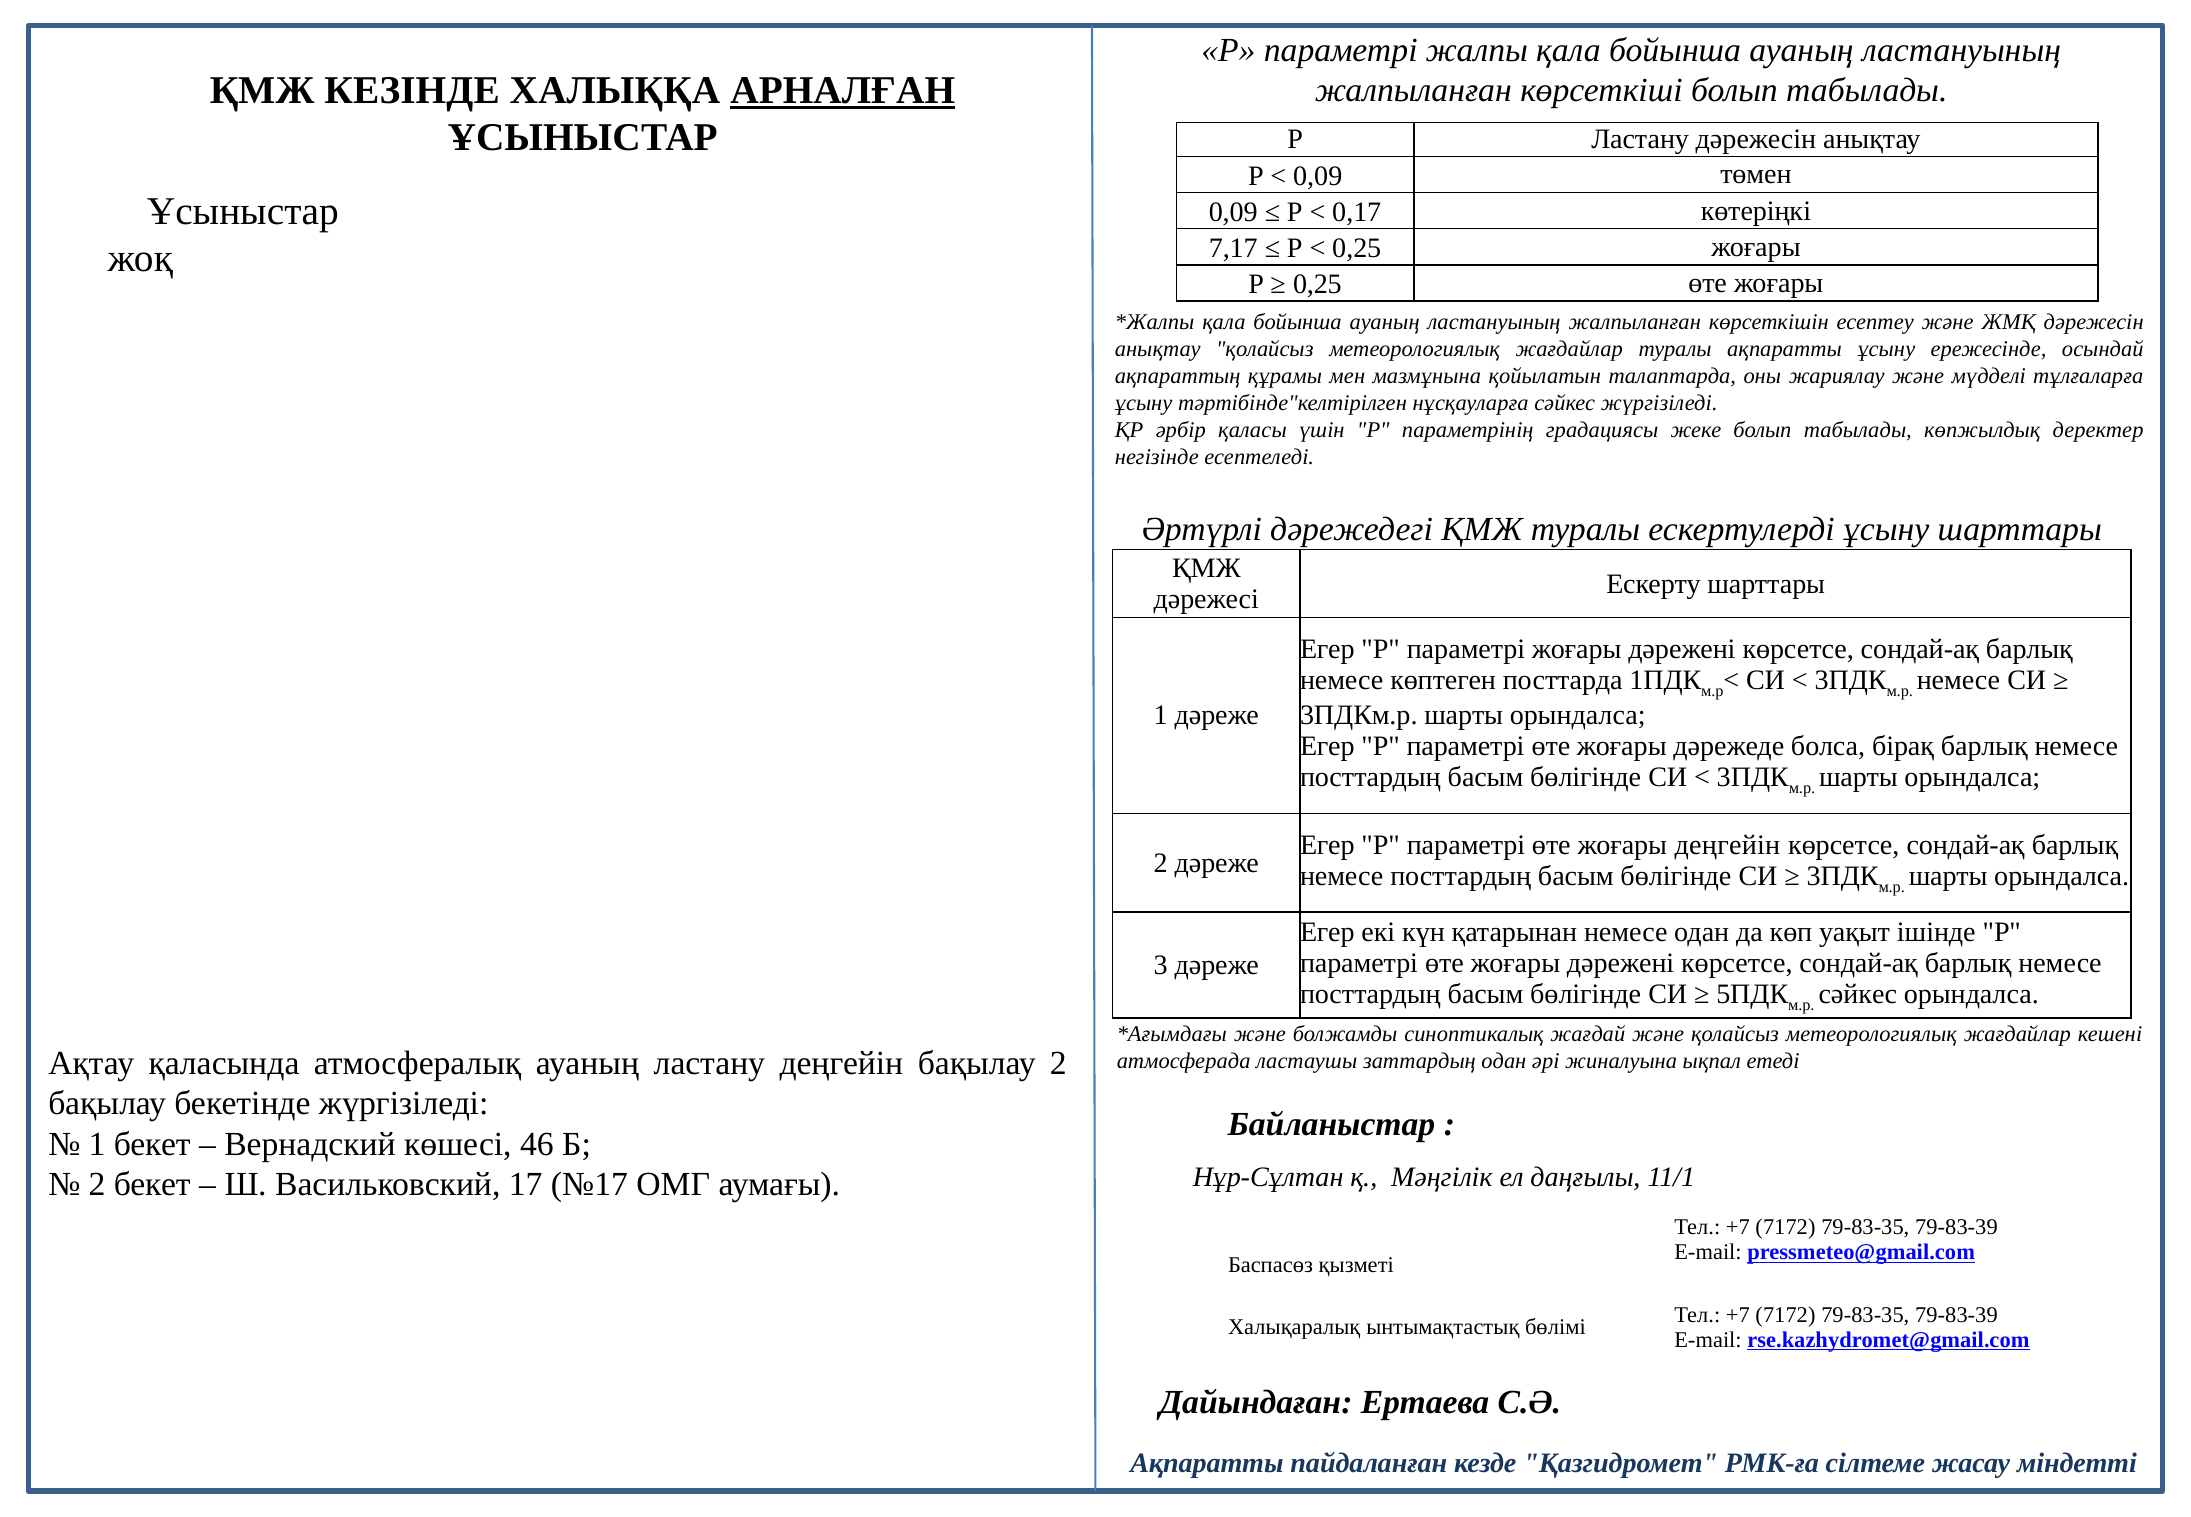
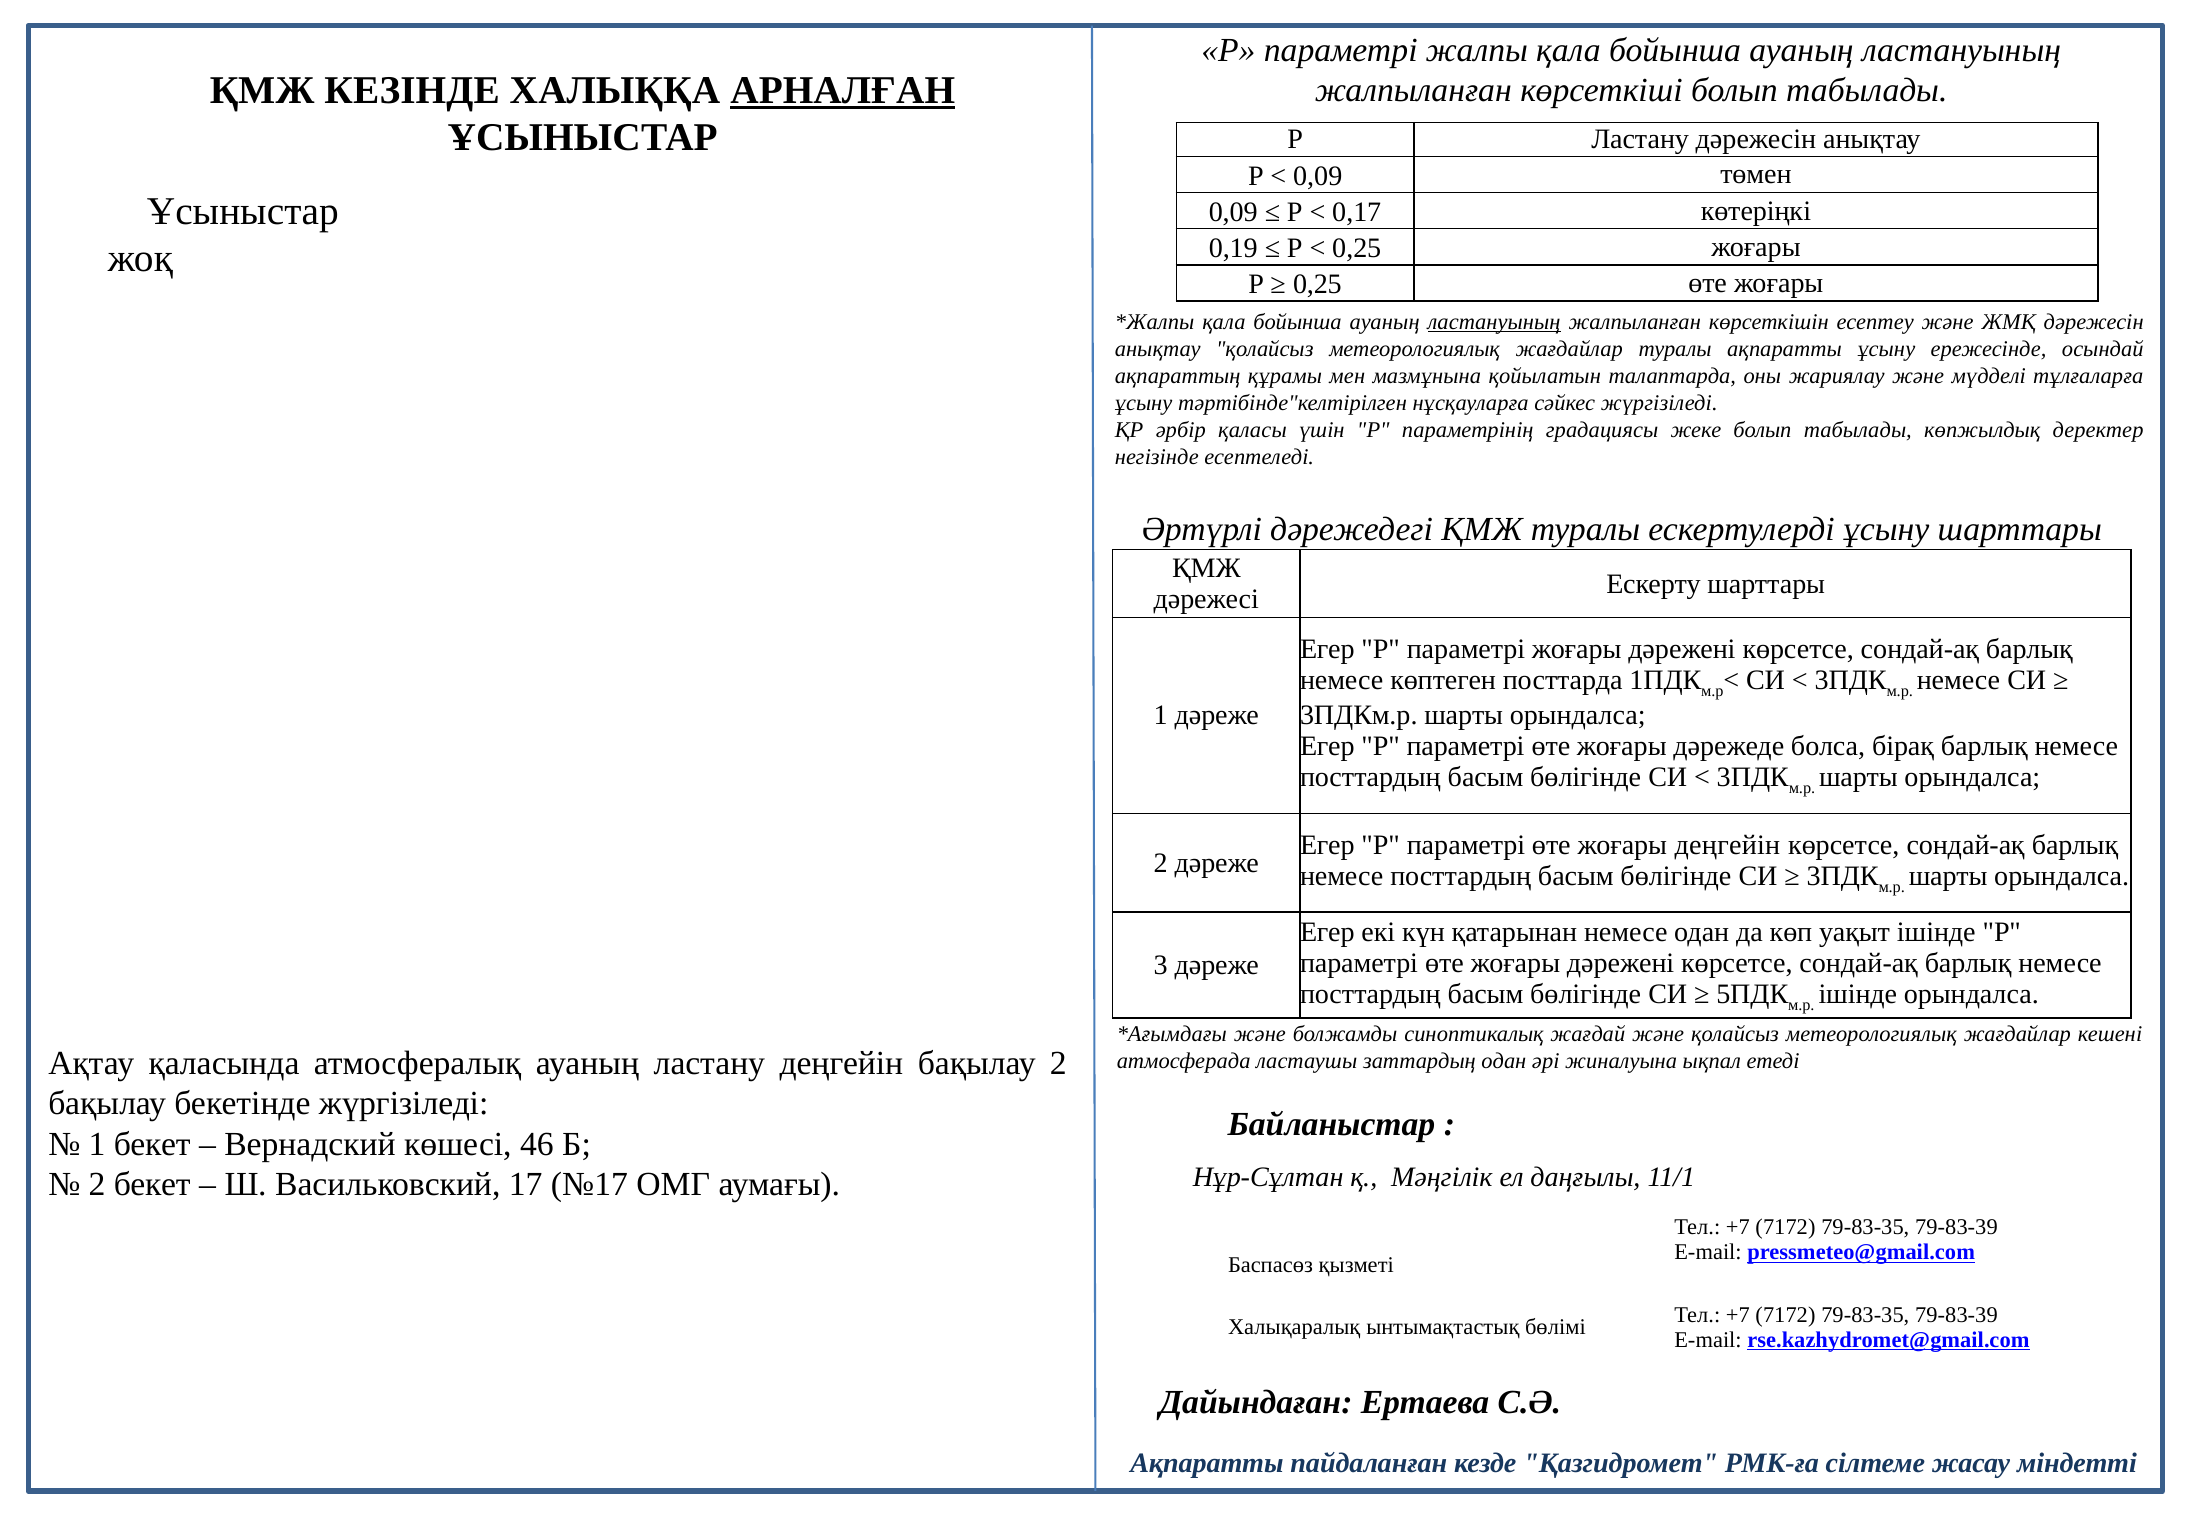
7,17: 7,17 -> 0,19 (1233, 248)
ластануының underline: none -> present (1494, 322)
сәйкес: сәйкес -> ішінде (1858, 994)
